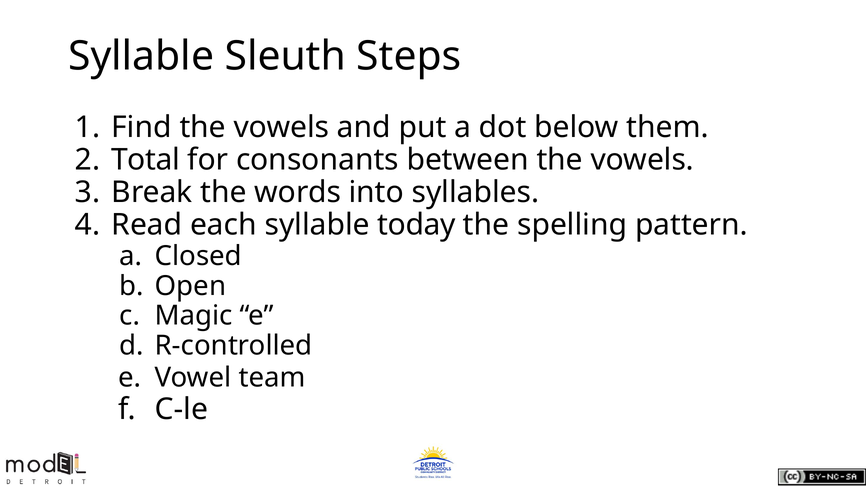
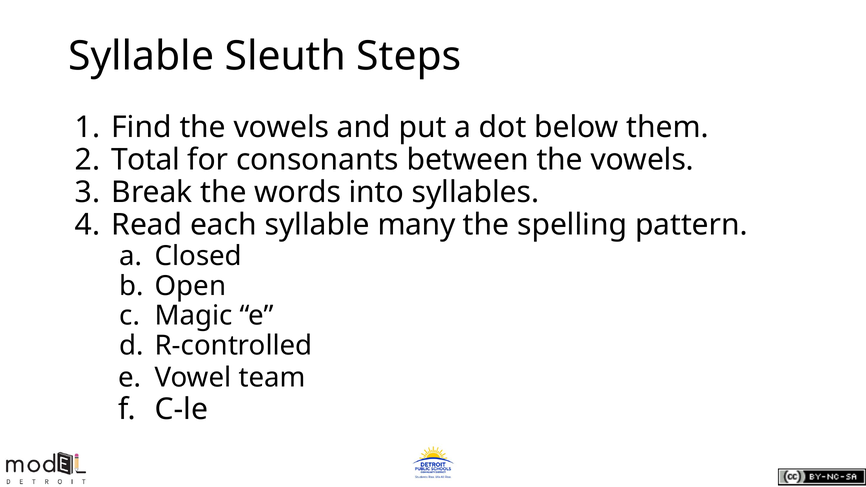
today: today -> many (417, 225)
